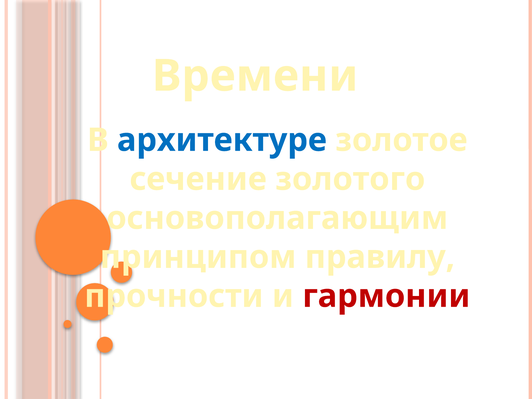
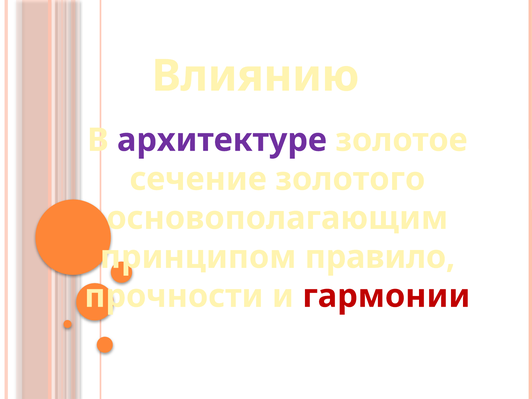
Времени: Времени -> Влиянию (255, 76)
архитектуре colour: blue -> purple (222, 140)
правилу: правилу -> правило (380, 257)
